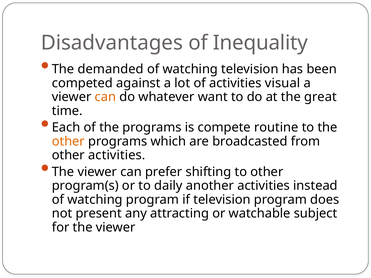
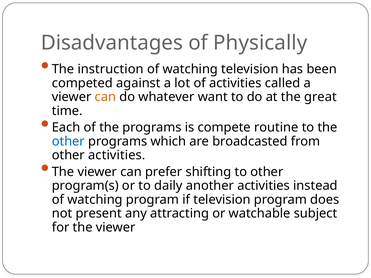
Inequality: Inequality -> Physically (260, 43)
demanded: demanded -> instruction (111, 69)
visual: visual -> called (283, 83)
other colour: orange -> blue (68, 141)
